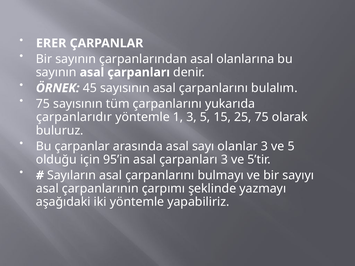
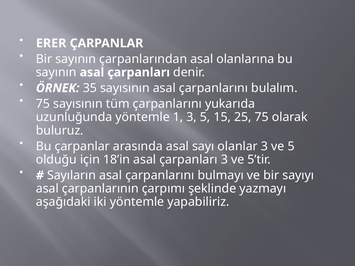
45: 45 -> 35 (90, 88)
çarpanlarıdır: çarpanlarıdır -> uzunluğunda (74, 117)
95’in: 95’in -> 18’in (117, 160)
